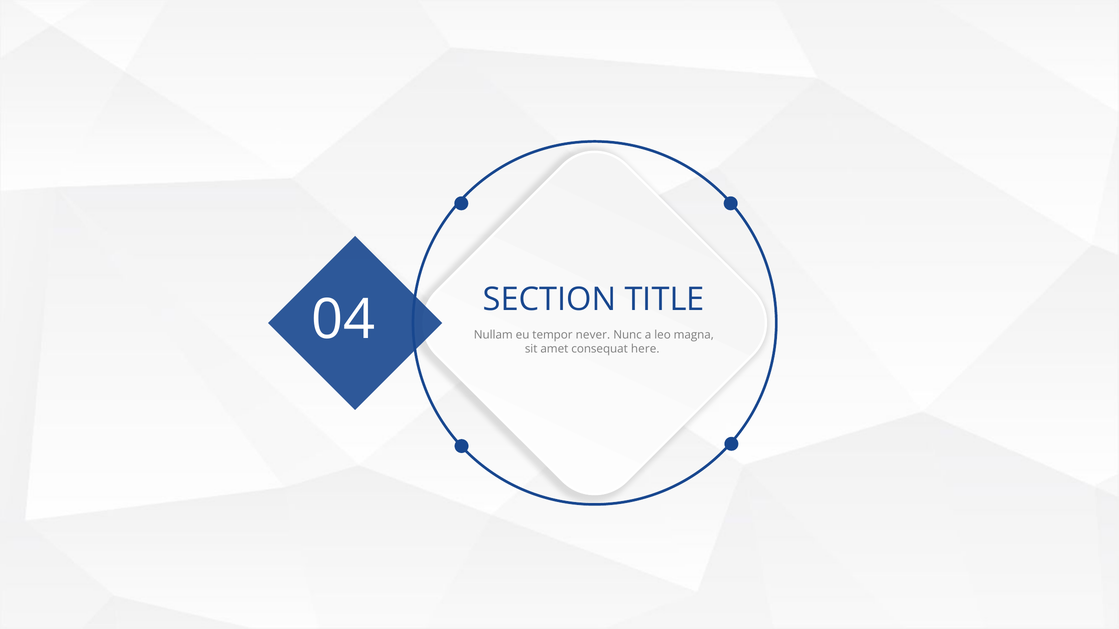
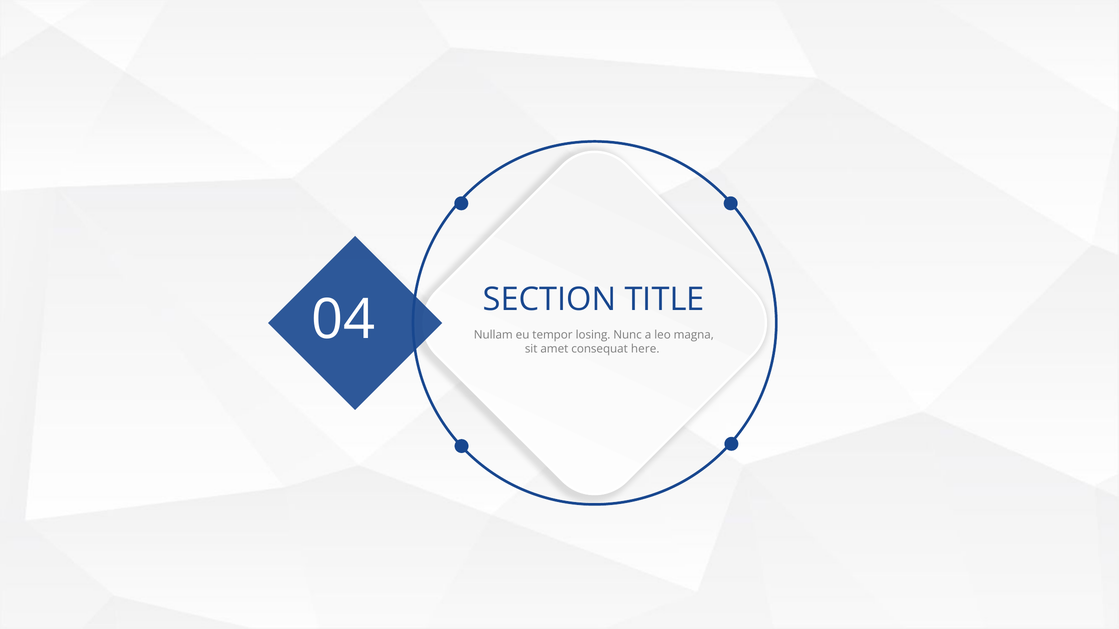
never: never -> losing (593, 335)
